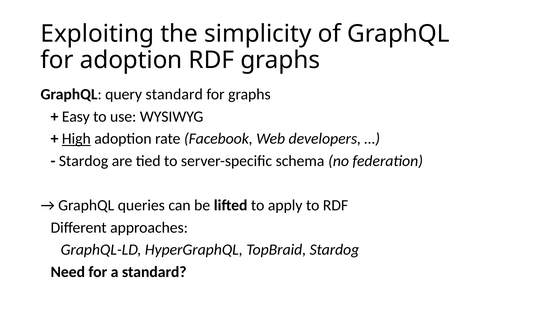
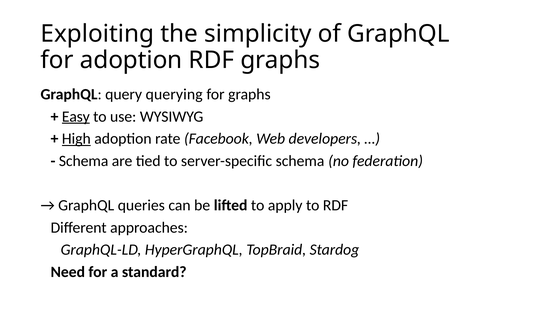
query standard: standard -> querying (174, 94)
Easy underline: none -> present (76, 116)
Stardog: Stardog -> Schema (84, 161)
